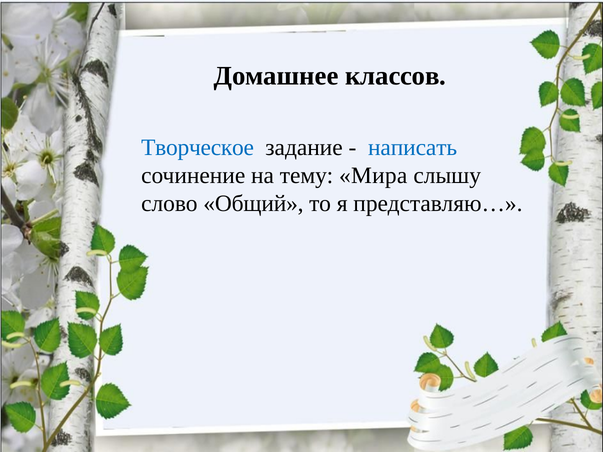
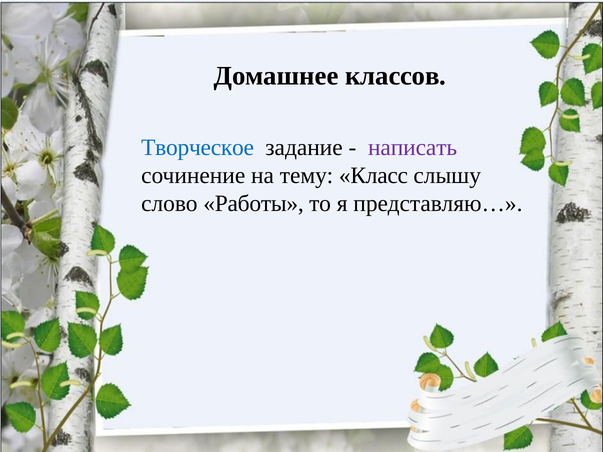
написать colour: blue -> purple (413, 147)
Мира: Мира -> Класс (373, 176)
Общий: Общий -> Работы (254, 204)
